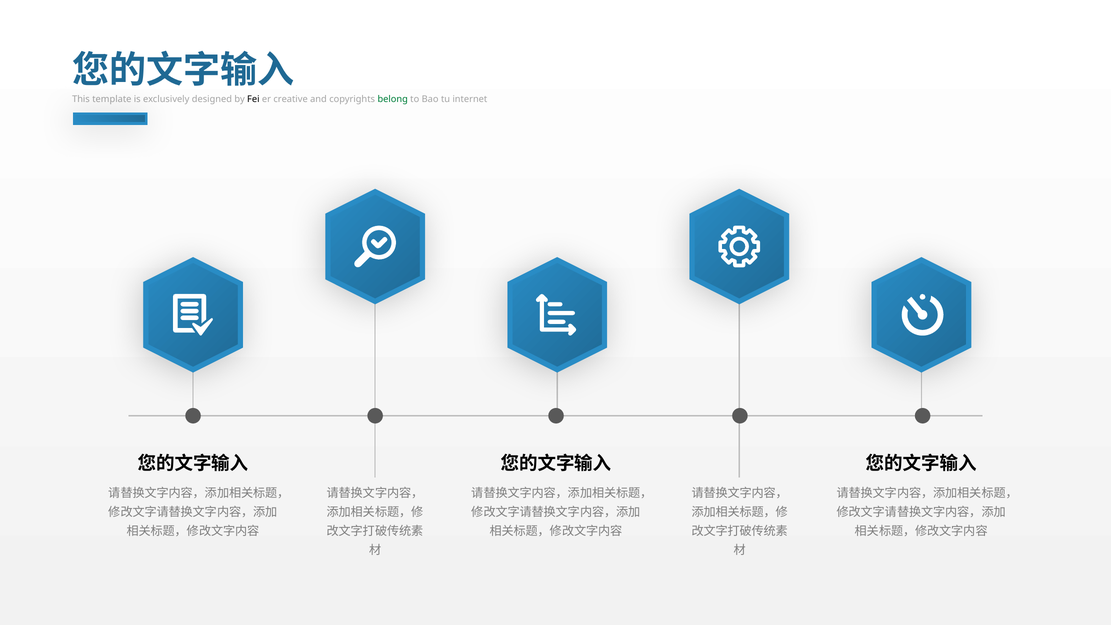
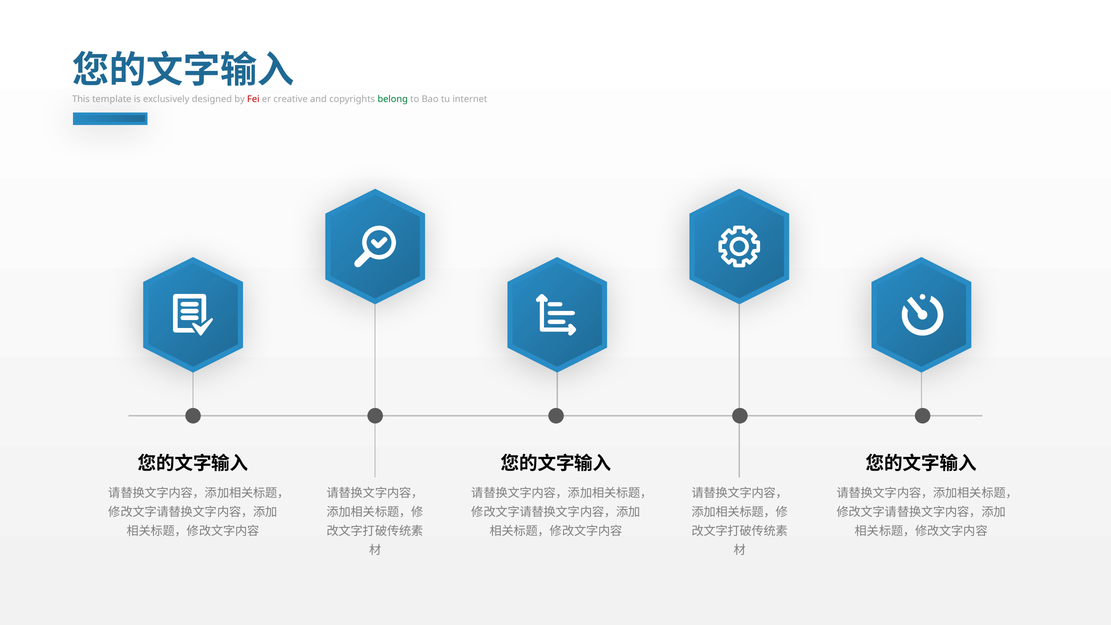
Fei colour: black -> red (253, 99)
